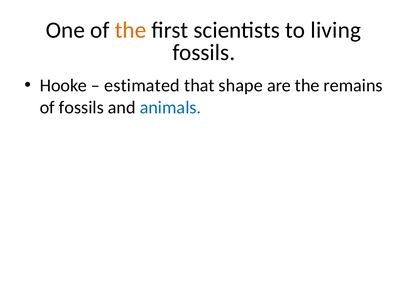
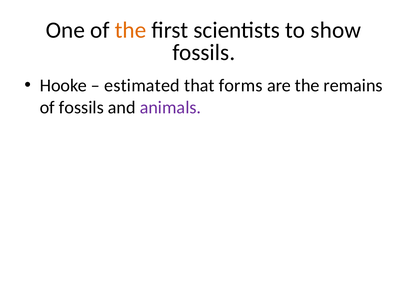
living: living -> show (336, 30)
shape: shape -> forms (241, 86)
animals colour: blue -> purple (170, 107)
